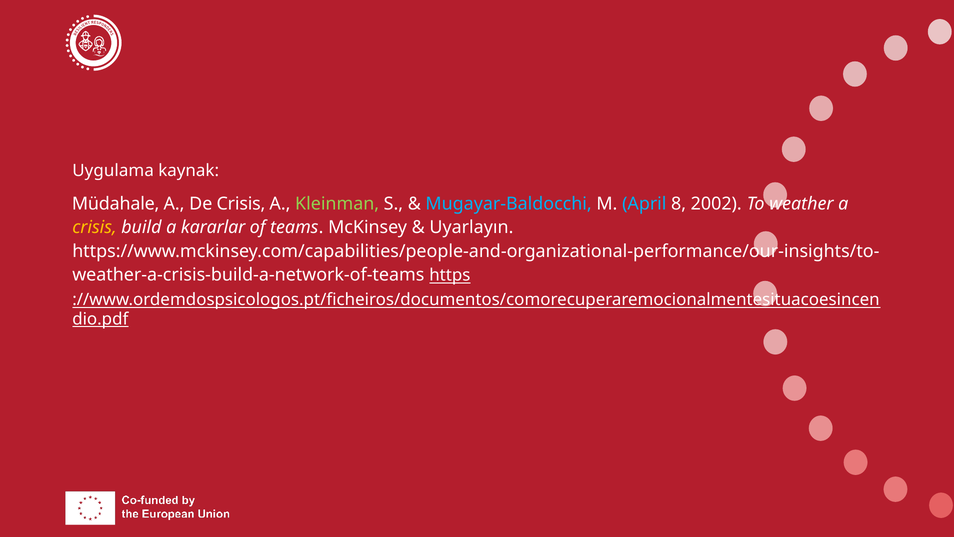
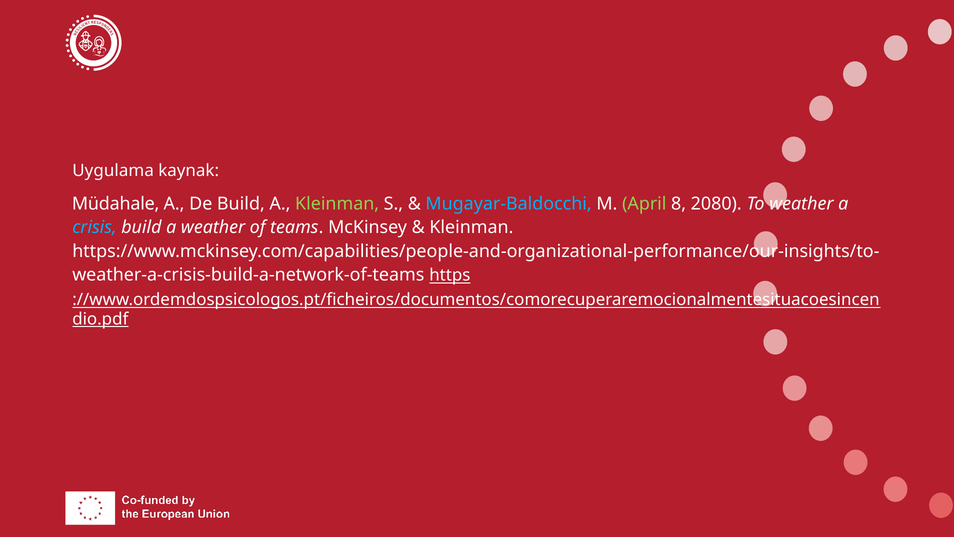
De Crisis: Crisis -> Build (241, 204)
April colour: light blue -> light green (644, 204)
2002: 2002 -> 2080 (716, 204)
crisis colour: yellow -> light blue (94, 227)
a kararlar: kararlar -> weather (213, 227)
Uyarlayın: Uyarlayın -> Kleinman (471, 227)
